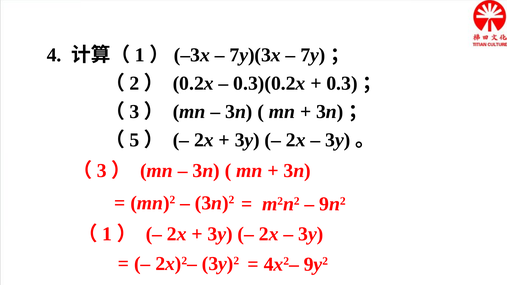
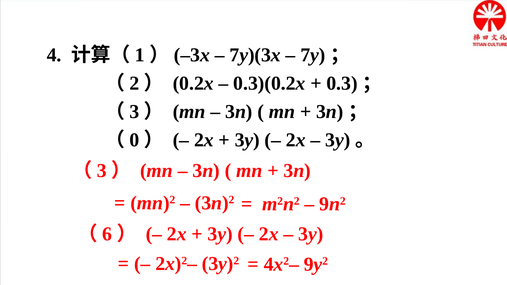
5: 5 -> 0 (134, 140)
1: 1 -> 6 (107, 234)
